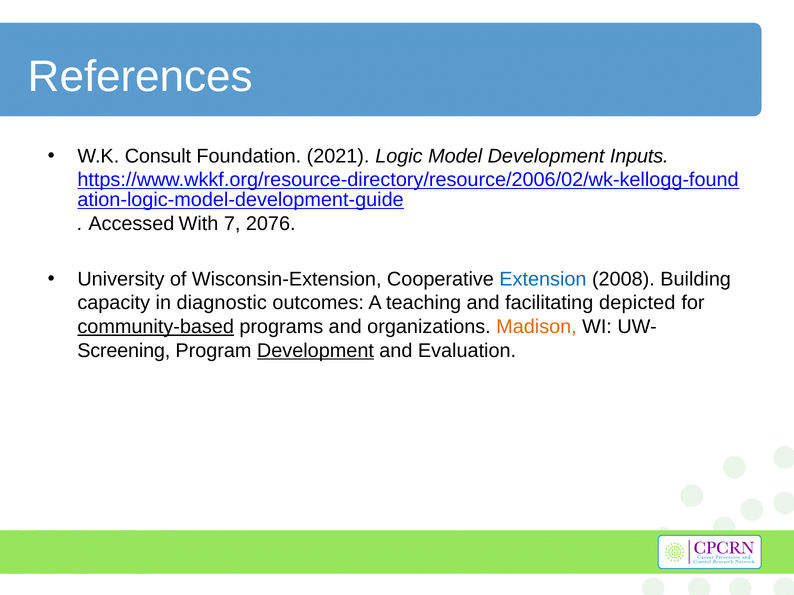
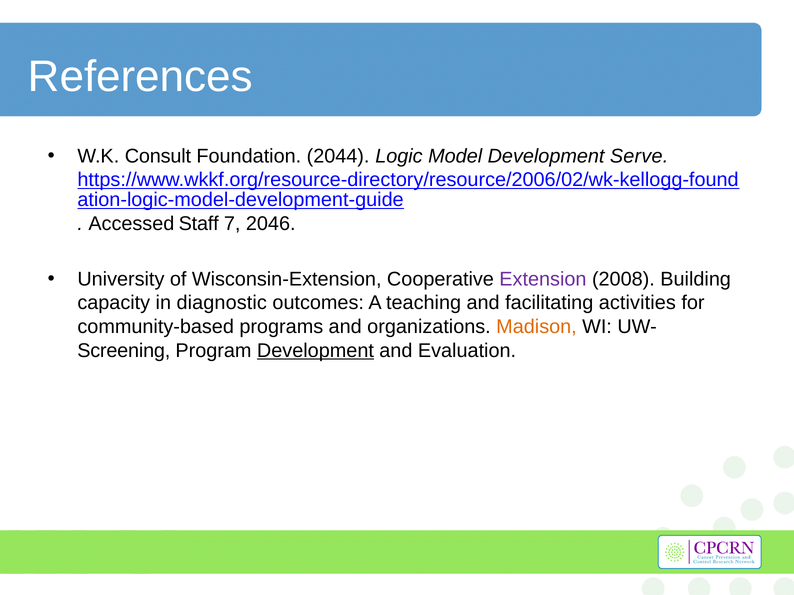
2021: 2021 -> 2044 (338, 156)
Inputs: Inputs -> Serve (639, 156)
With: With -> Staff (199, 224)
2076: 2076 -> 2046 (271, 224)
Extension colour: blue -> purple (543, 279)
depicted: depicted -> activities (637, 303)
community-based underline: present -> none (156, 327)
